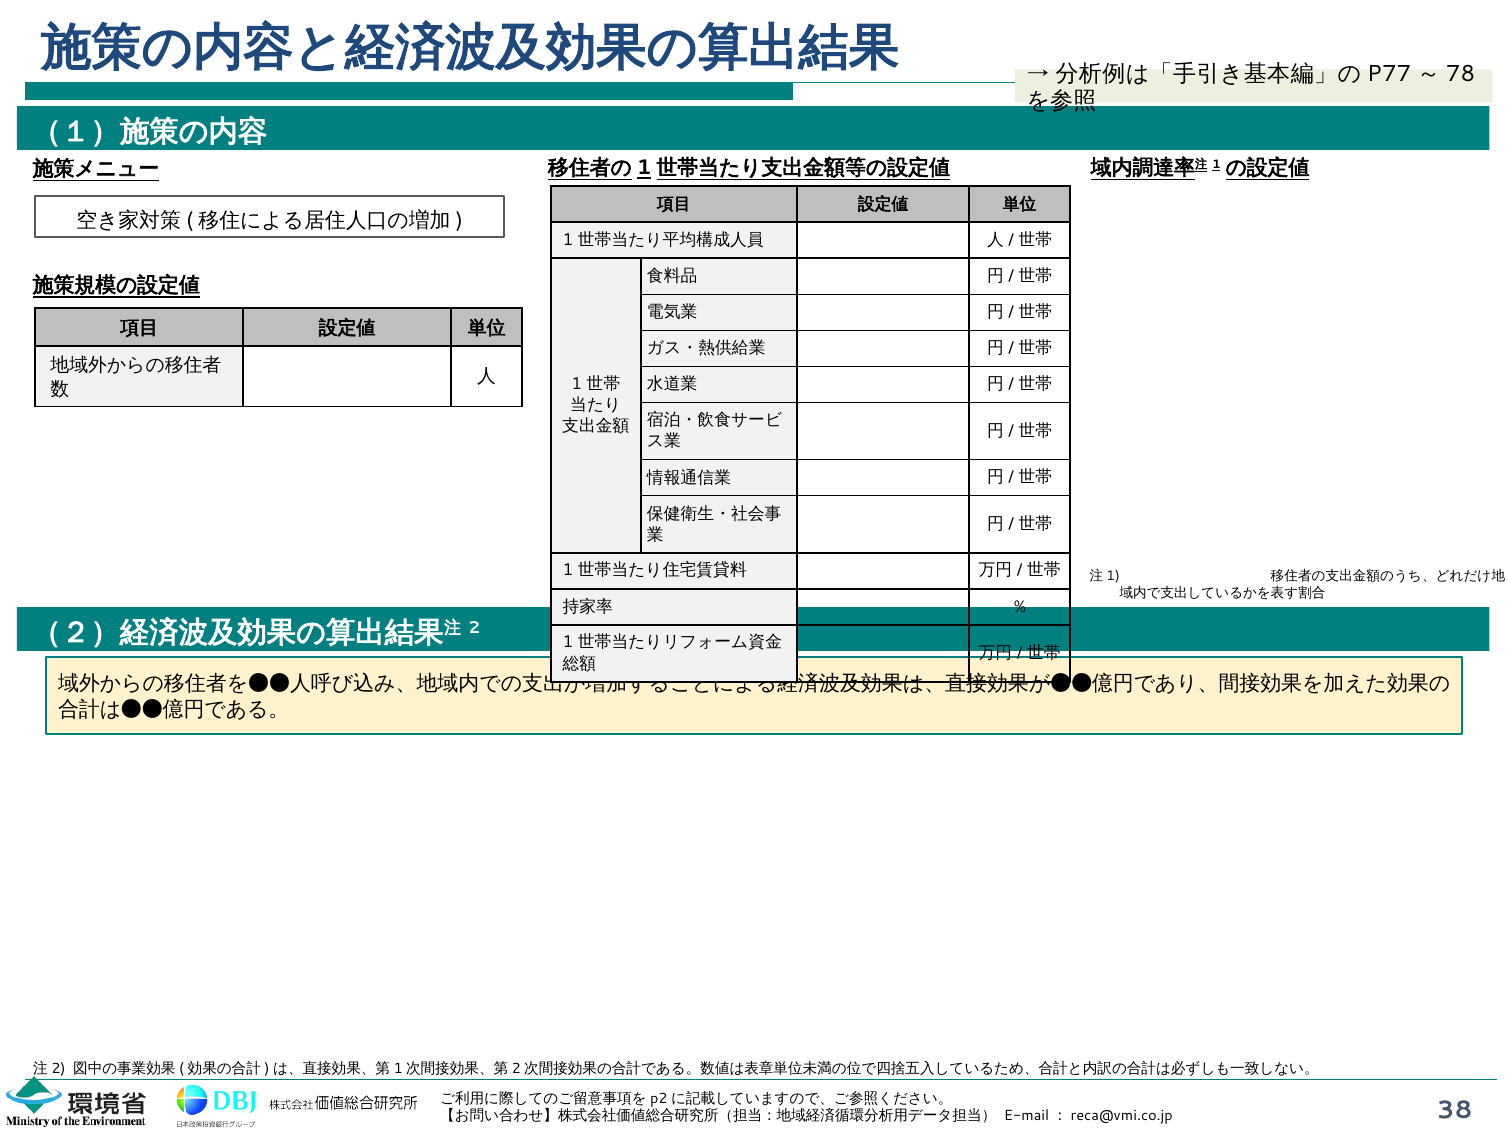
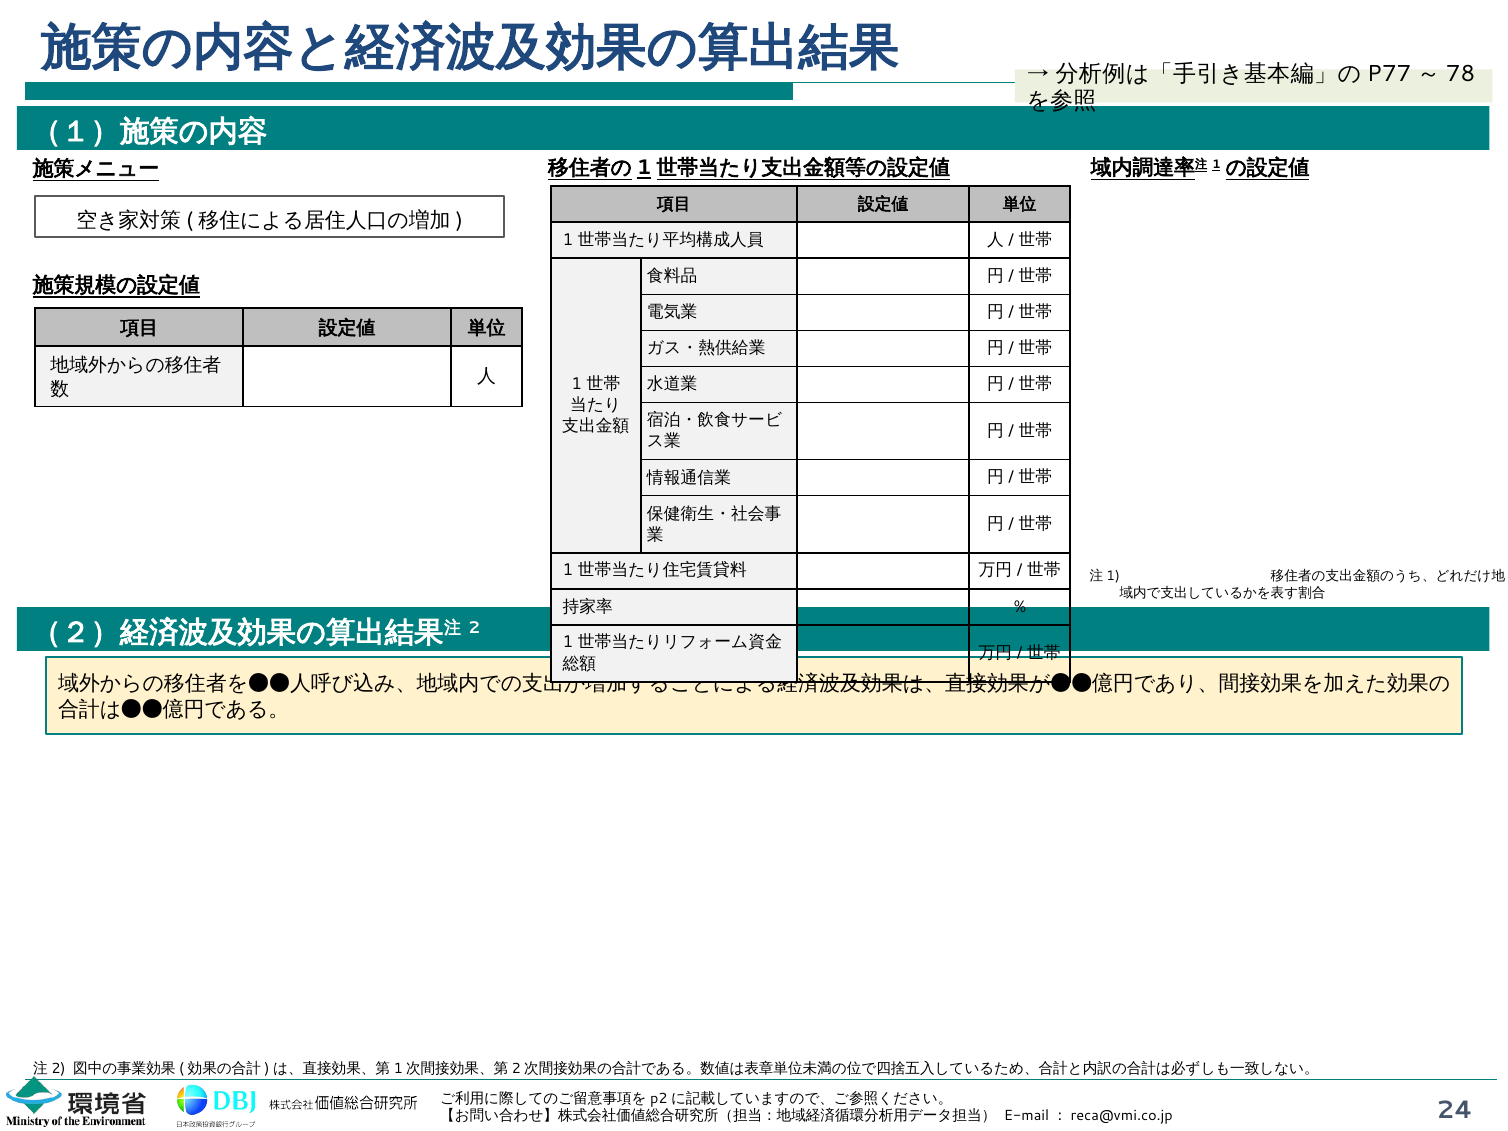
38: 38 -> 24 (1455, 1110)
